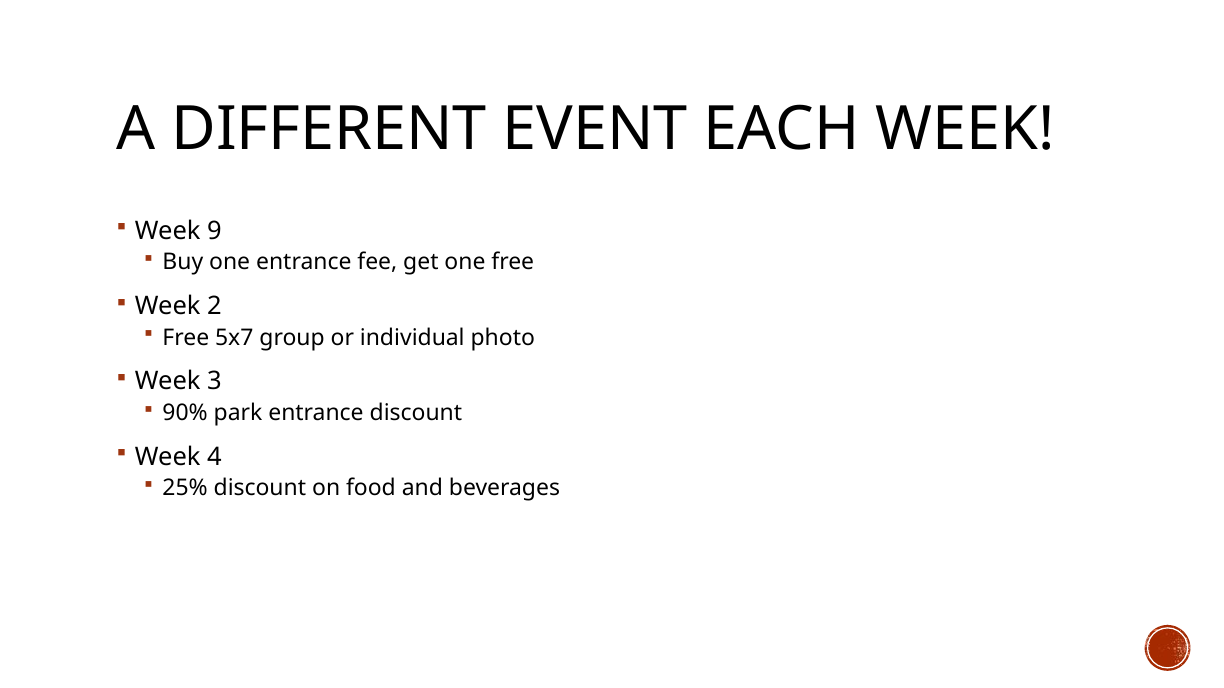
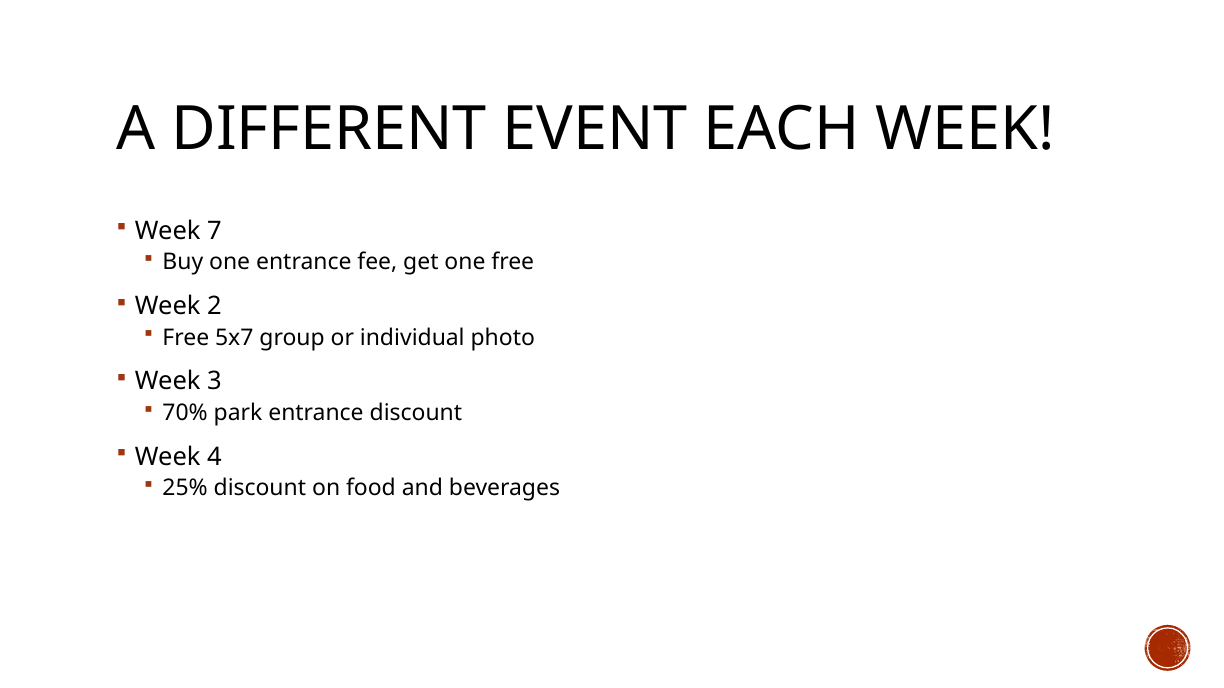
9: 9 -> 7 (214, 231)
90%: 90% -> 70% (185, 413)
